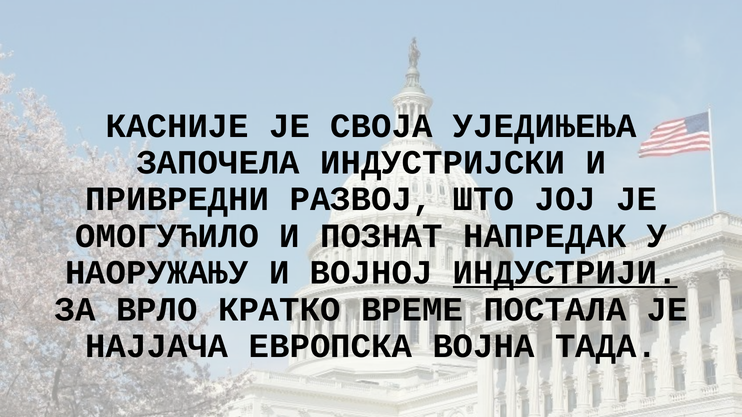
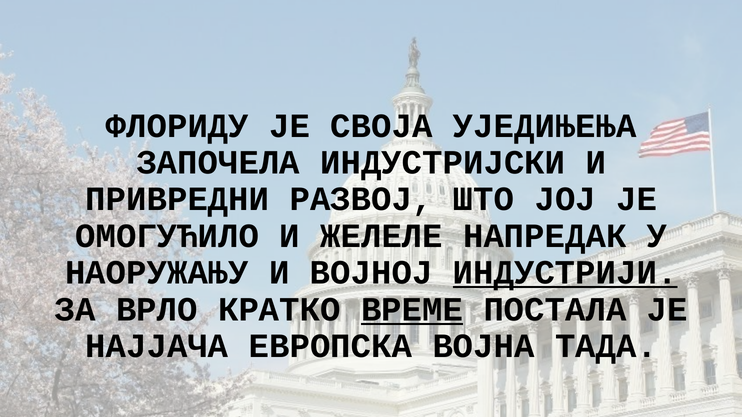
КАСНИЈЕ: КАСНИЈЕ -> ФЛОРИДУ (177, 126)
ПОЗНАТ: ПОЗНАТ -> ЖЕЛЕЛЕ (381, 236)
ВРЕМЕ underline: none -> present (412, 310)
